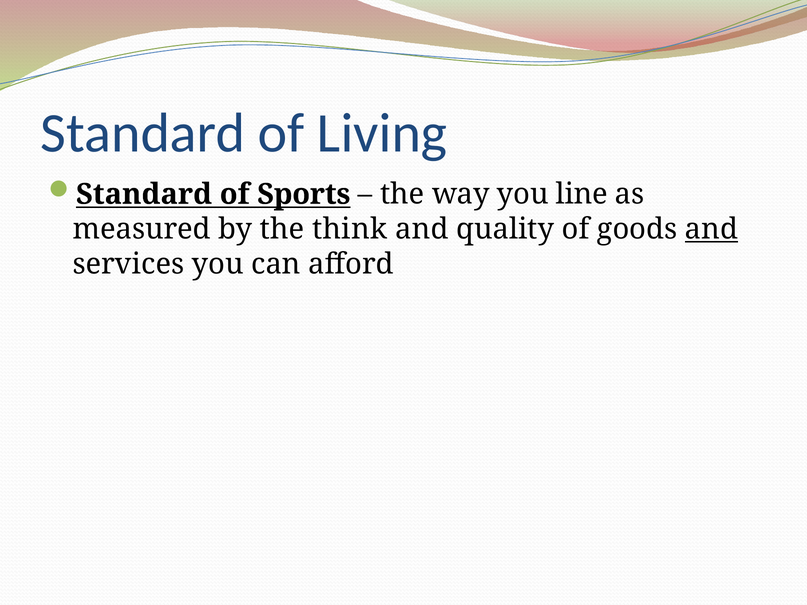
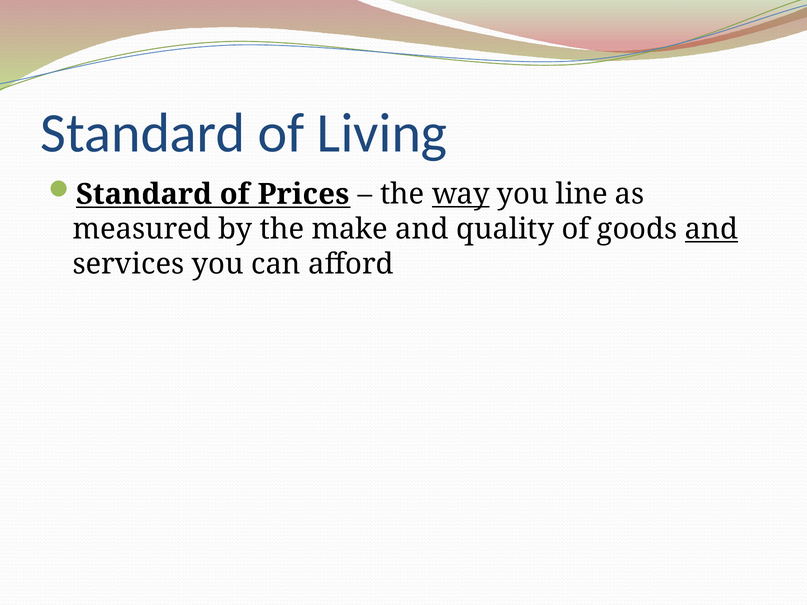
Sports: Sports -> Prices (303, 194)
way underline: none -> present (461, 194)
think: think -> make (350, 229)
